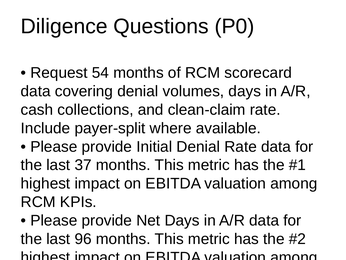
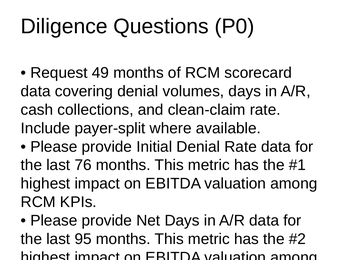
54: 54 -> 49 (100, 73)
37: 37 -> 76 (83, 165)
96: 96 -> 95 (83, 239)
